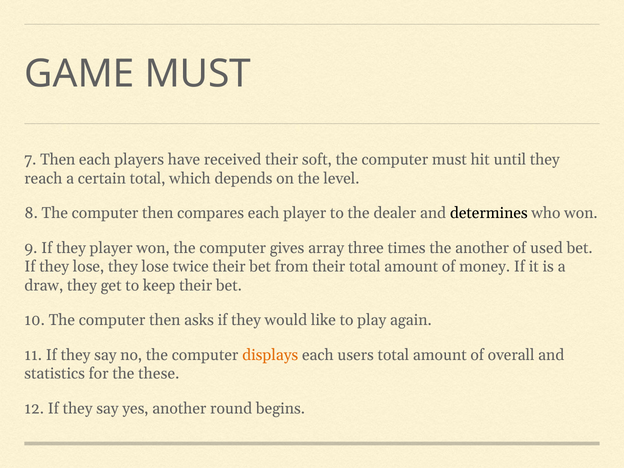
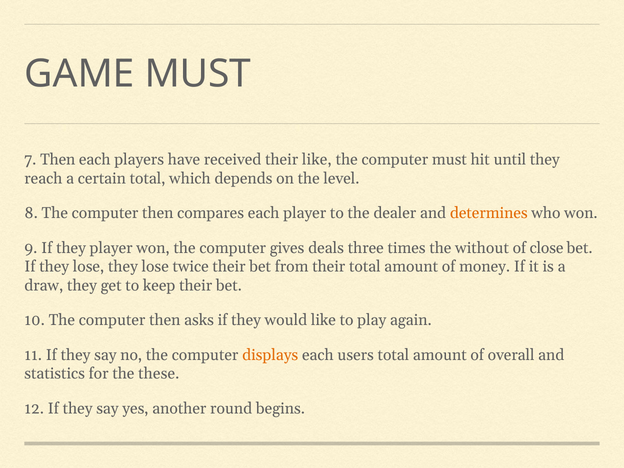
their soft: soft -> like (317, 160)
determines colour: black -> orange (489, 213)
array: array -> deals (326, 248)
the another: another -> without (482, 248)
used: used -> close (547, 248)
